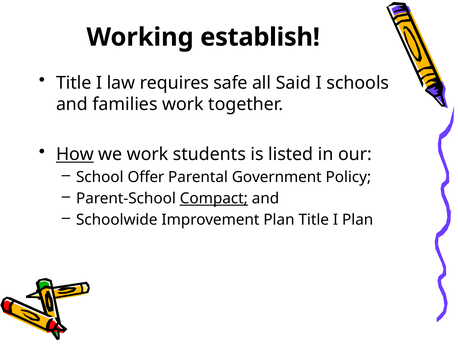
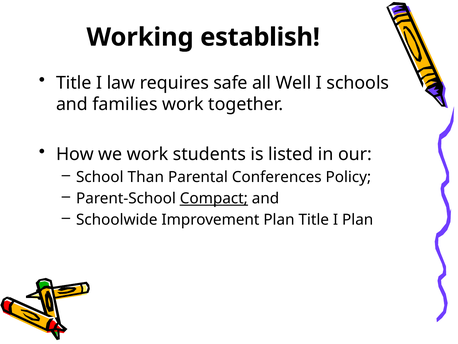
Said: Said -> Well (294, 83)
How underline: present -> none (75, 154)
Offer: Offer -> Than (146, 177)
Government: Government -> Conferences (277, 177)
